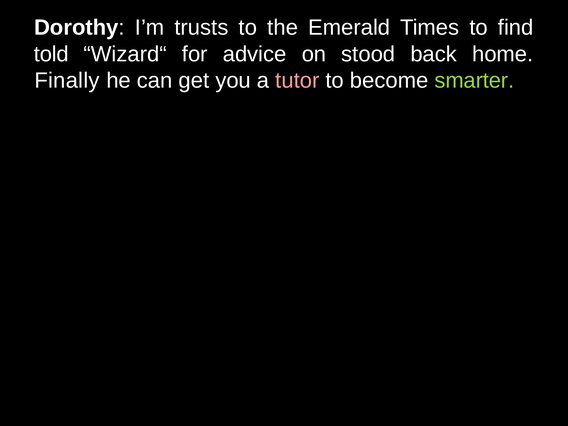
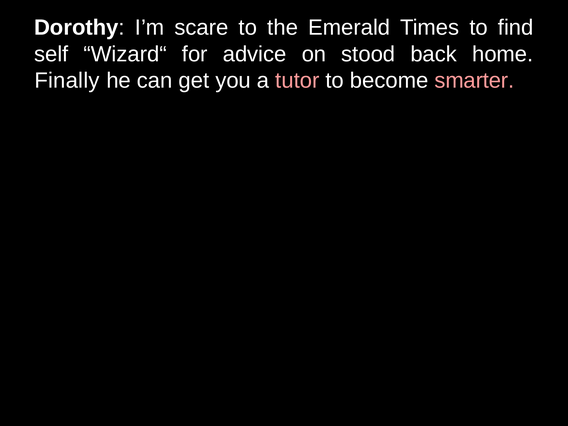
trusts: trusts -> scare (201, 28)
told: told -> self (51, 54)
smarter colour: light green -> pink (474, 81)
